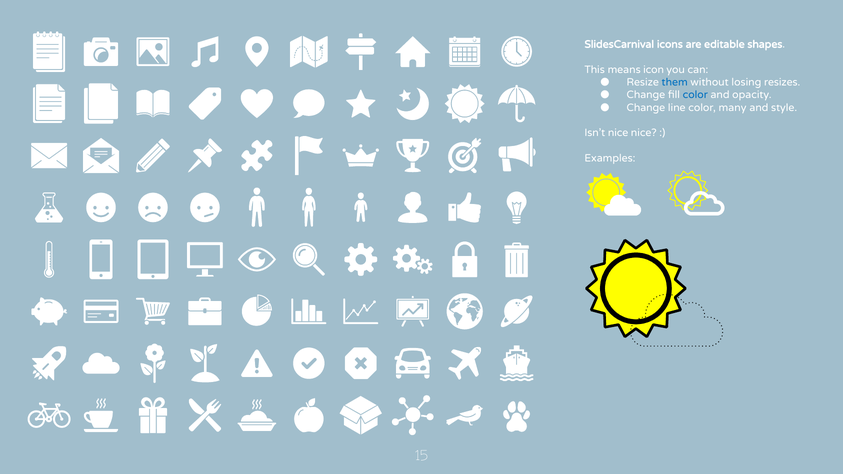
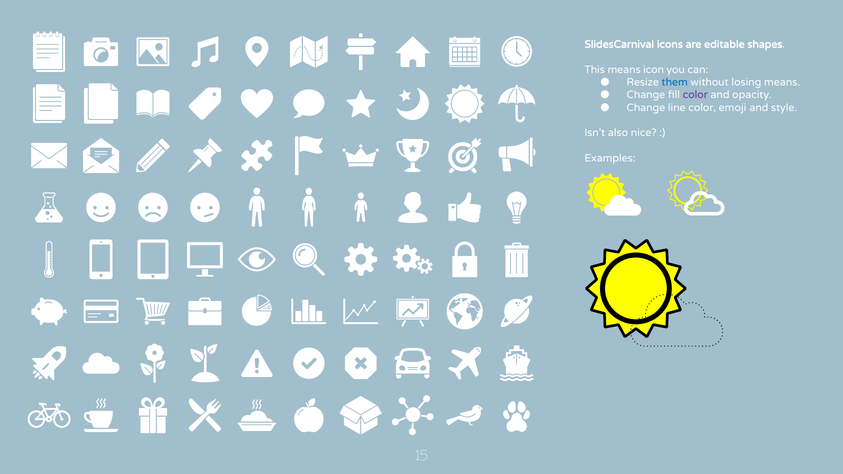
losing resizes: resizes -> means (782, 82)
color colour: blue -> purple (695, 95)
many: many -> emoji (733, 108)
Isn’t nice: nice -> also (618, 133)
